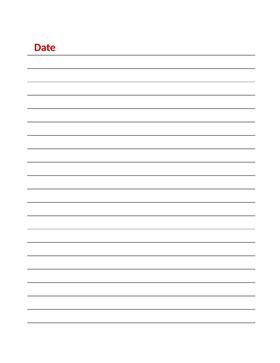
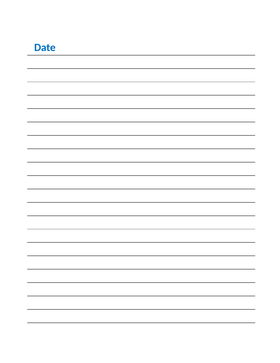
Date colour: red -> blue (45, 47)
